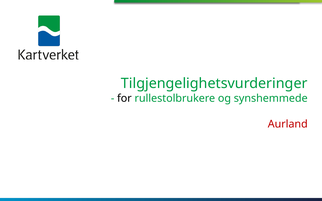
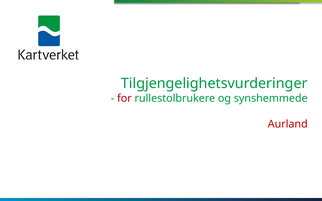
for colour: black -> red (124, 98)
